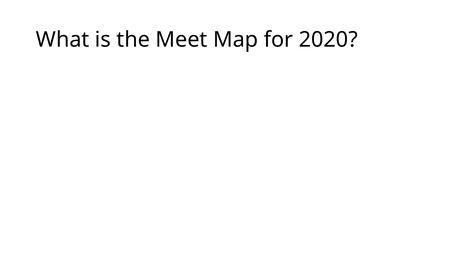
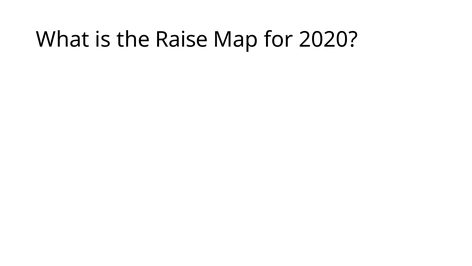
Meet: Meet -> Raise (182, 40)
